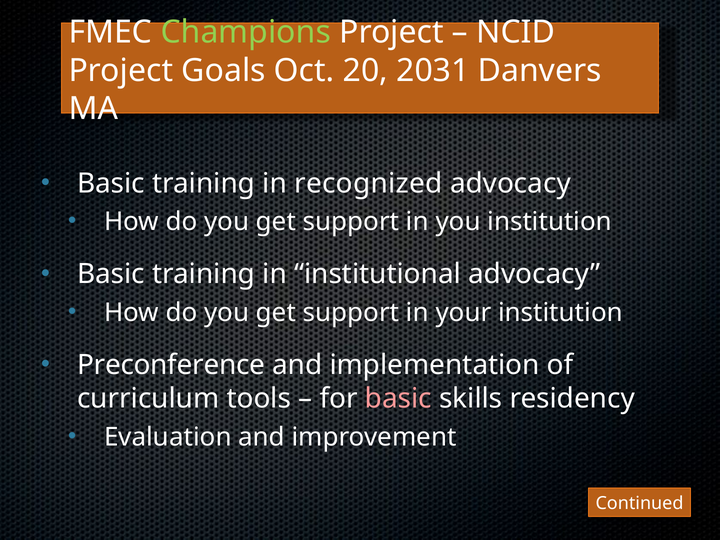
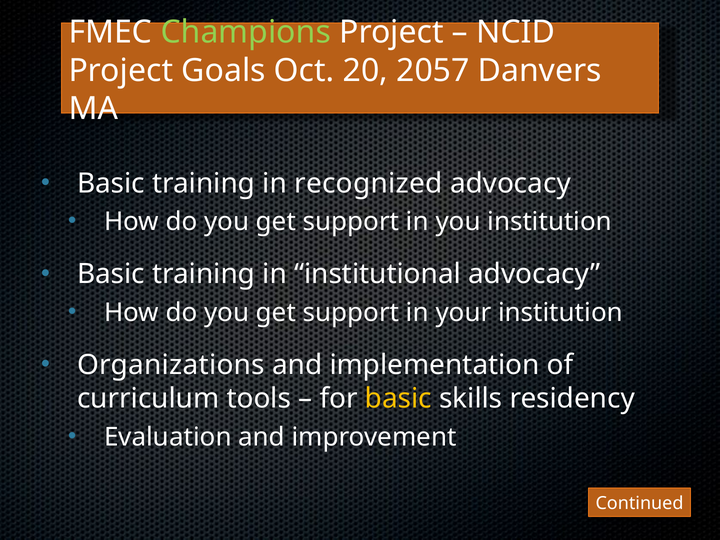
2031: 2031 -> 2057 (433, 70)
Preconference: Preconference -> Organizations (171, 365)
basic colour: pink -> yellow (398, 399)
